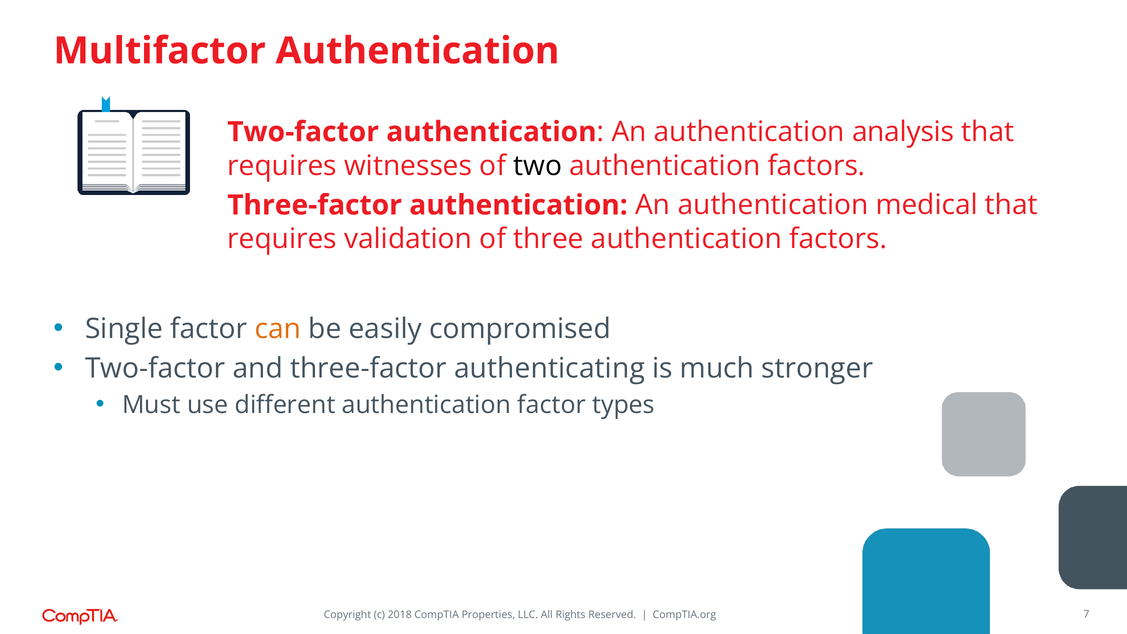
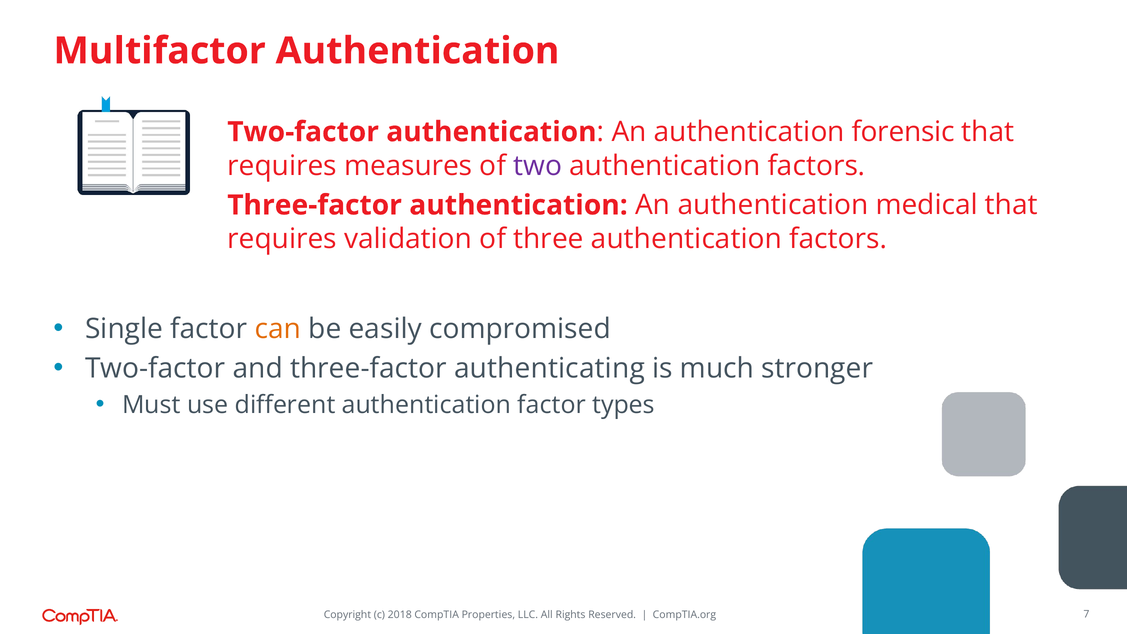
analysis: analysis -> forensic (903, 132)
witnesses: witnesses -> measures (408, 166)
two colour: black -> purple (538, 166)
